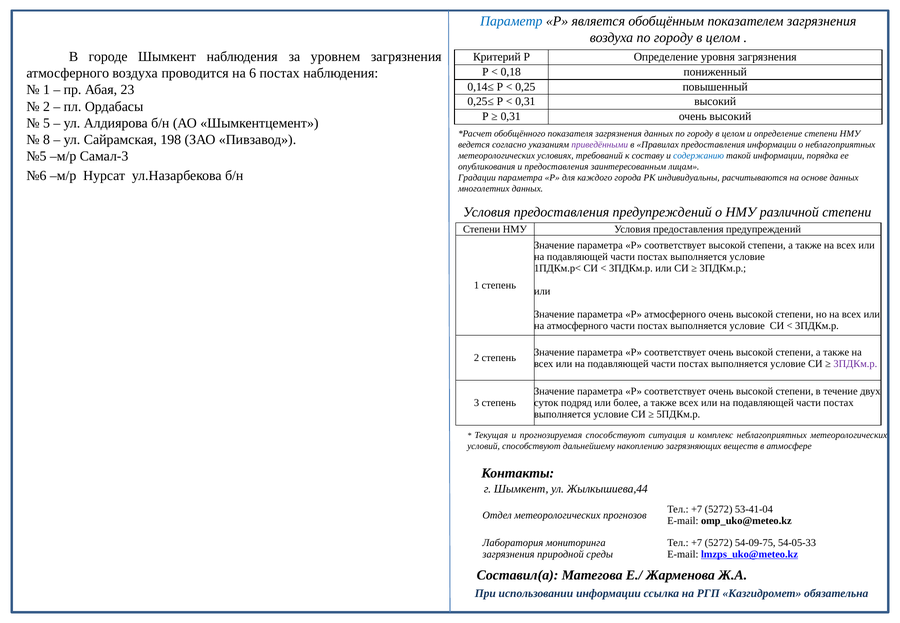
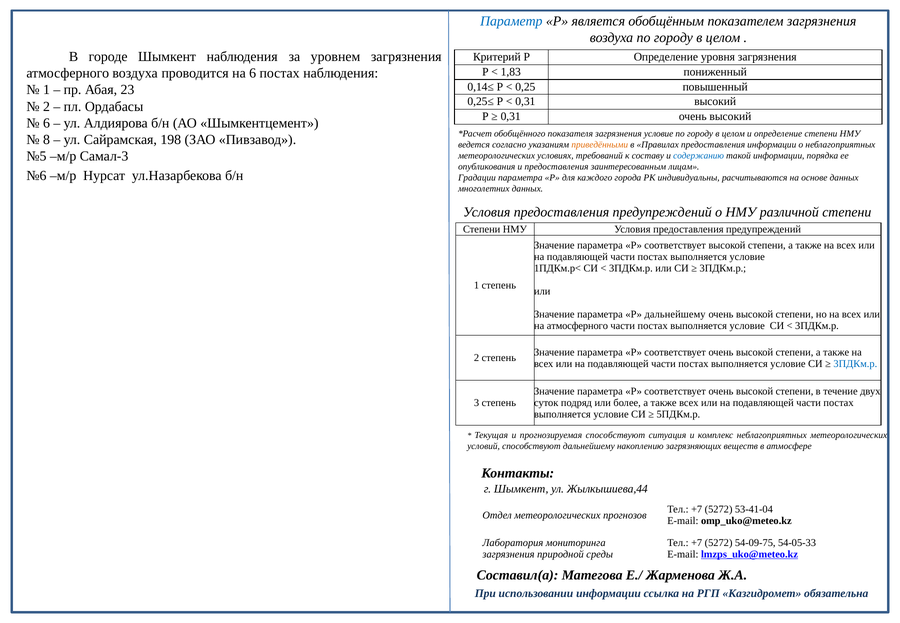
0,18: 0,18 -> 1,83 (511, 72)
5: 5 -> 6 (46, 123)
загрязнения данных: данных -> условие (659, 134)
приведёнными colour: purple -> orange (600, 145)
Р атмосферного: атмосферного -> дальнейшему (675, 314)
3ПДКм.р colour: purple -> blue (855, 364)
